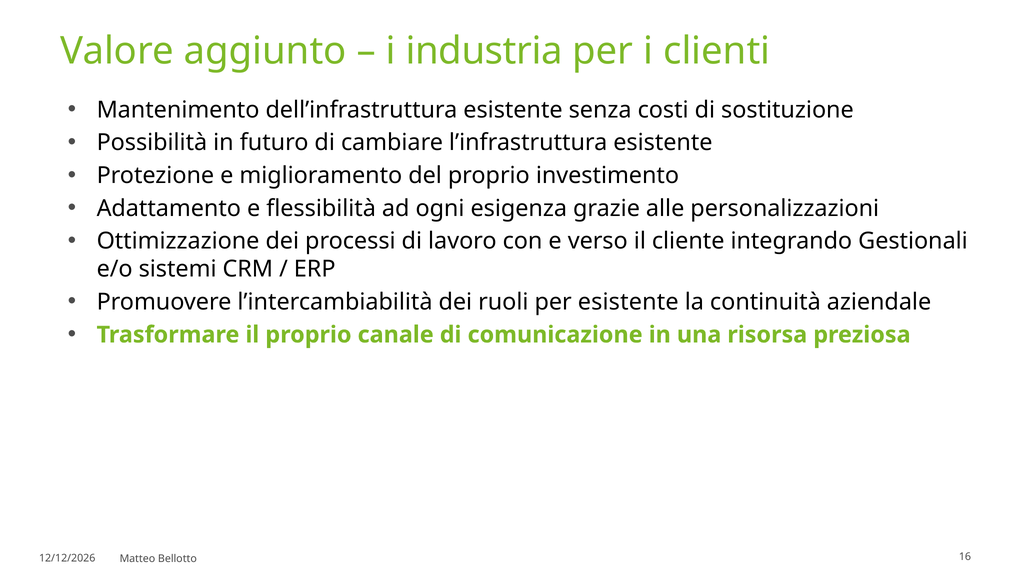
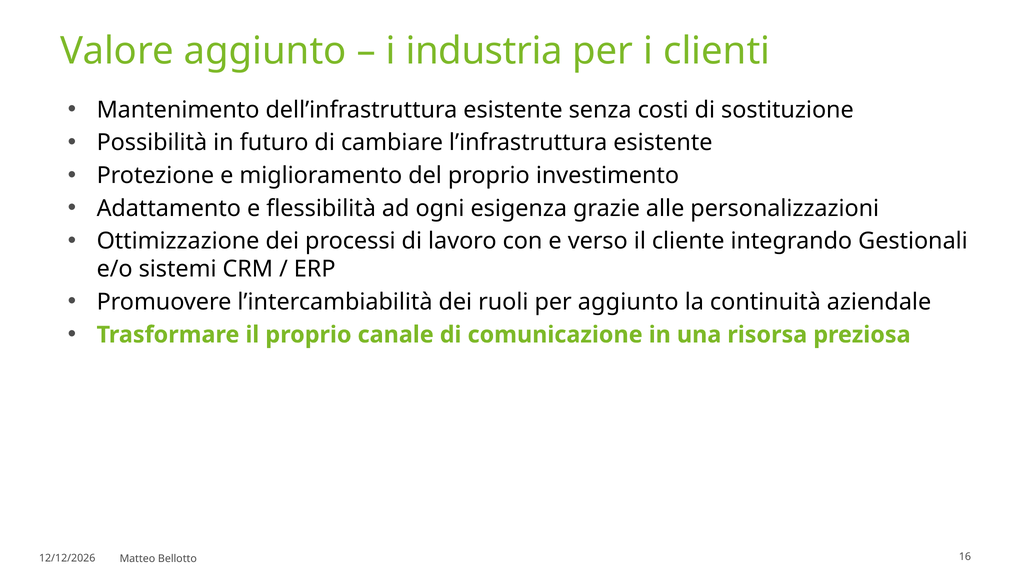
per esistente: esistente -> aggiunto (628, 302)
